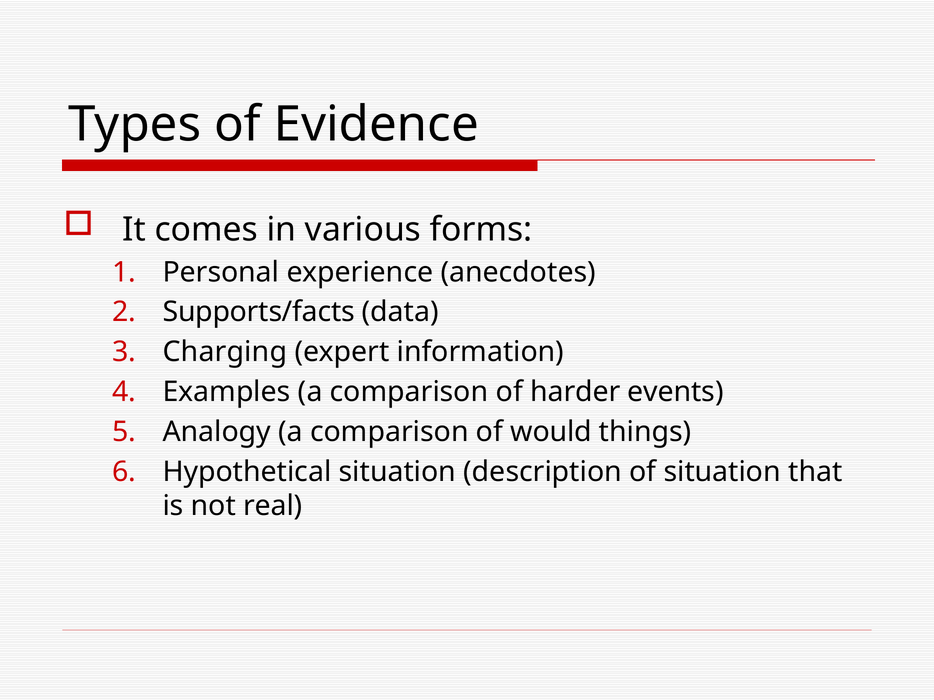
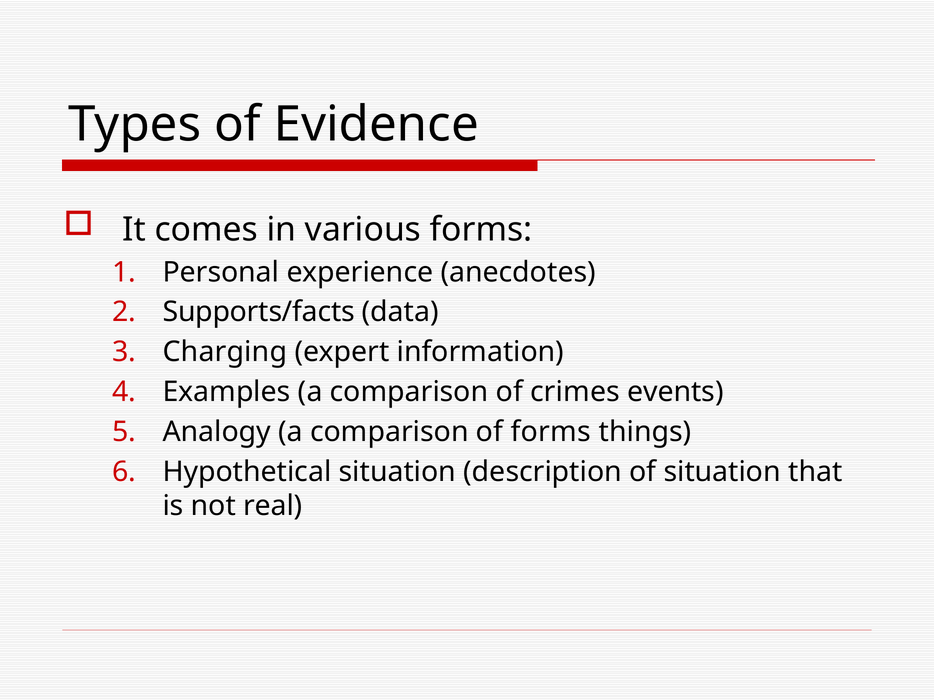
harder: harder -> crimes (575, 392)
of would: would -> forms (551, 432)
